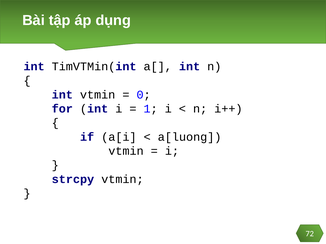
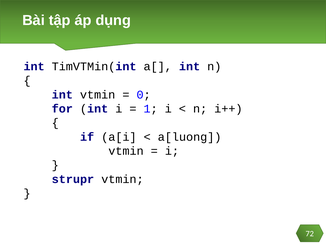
strcpy: strcpy -> strupr (73, 180)
